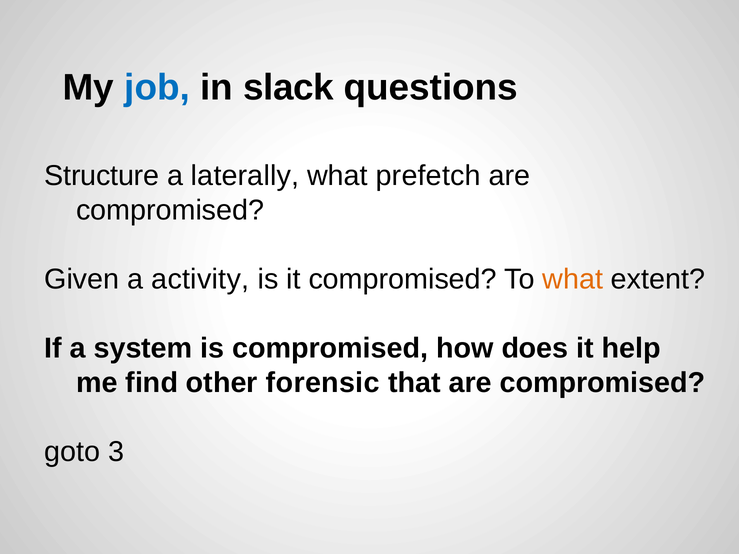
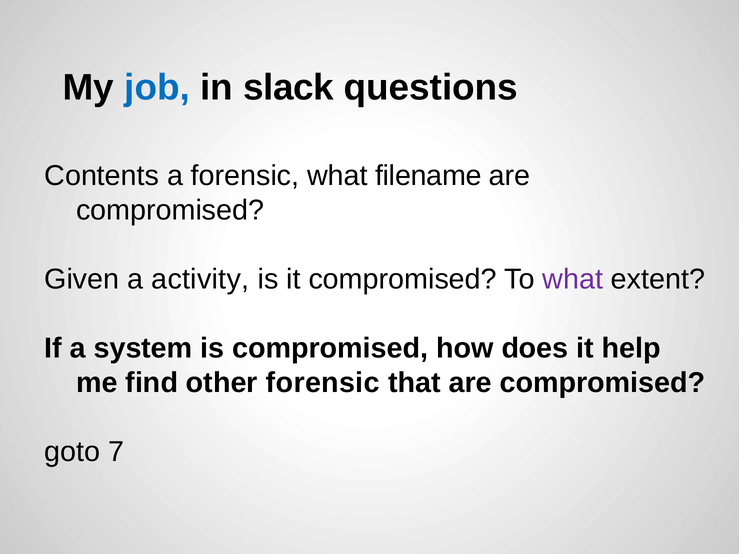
Structure: Structure -> Contents (102, 176)
a laterally: laterally -> forensic (245, 176)
prefetch: prefetch -> filename (428, 176)
what colour: orange -> purple (573, 279)
3: 3 -> 7 (116, 452)
